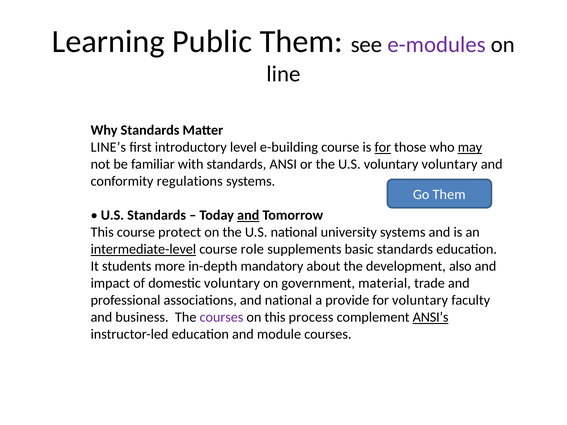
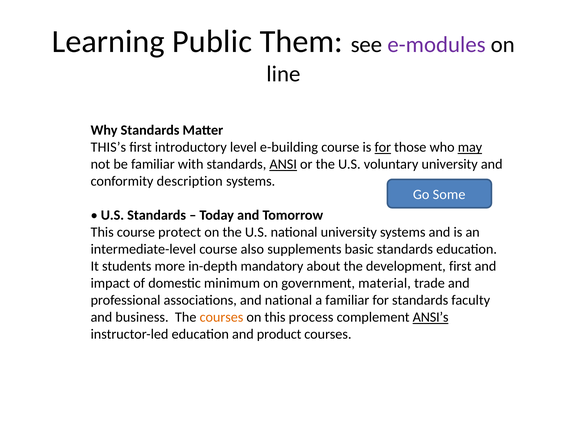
LINE’s: LINE’s -> THIS’s (108, 147)
ANSI underline: none -> present (283, 164)
voluntary voluntary: voluntary -> university (450, 164)
regulations: regulations -> description (190, 181)
Go Them: Them -> Some (449, 195)
and underline: present -> none (248, 215)
intermediate-level underline: present -> none (143, 249)
role: role -> also (252, 249)
development also: also -> first (460, 266)
domestic voluntary: voluntary -> minimum (232, 283)
a provide: provide -> familiar (347, 300)
for voluntary: voluntary -> standards (420, 300)
courses colour: purple -> orange (221, 318)
module: module -> product (279, 335)
